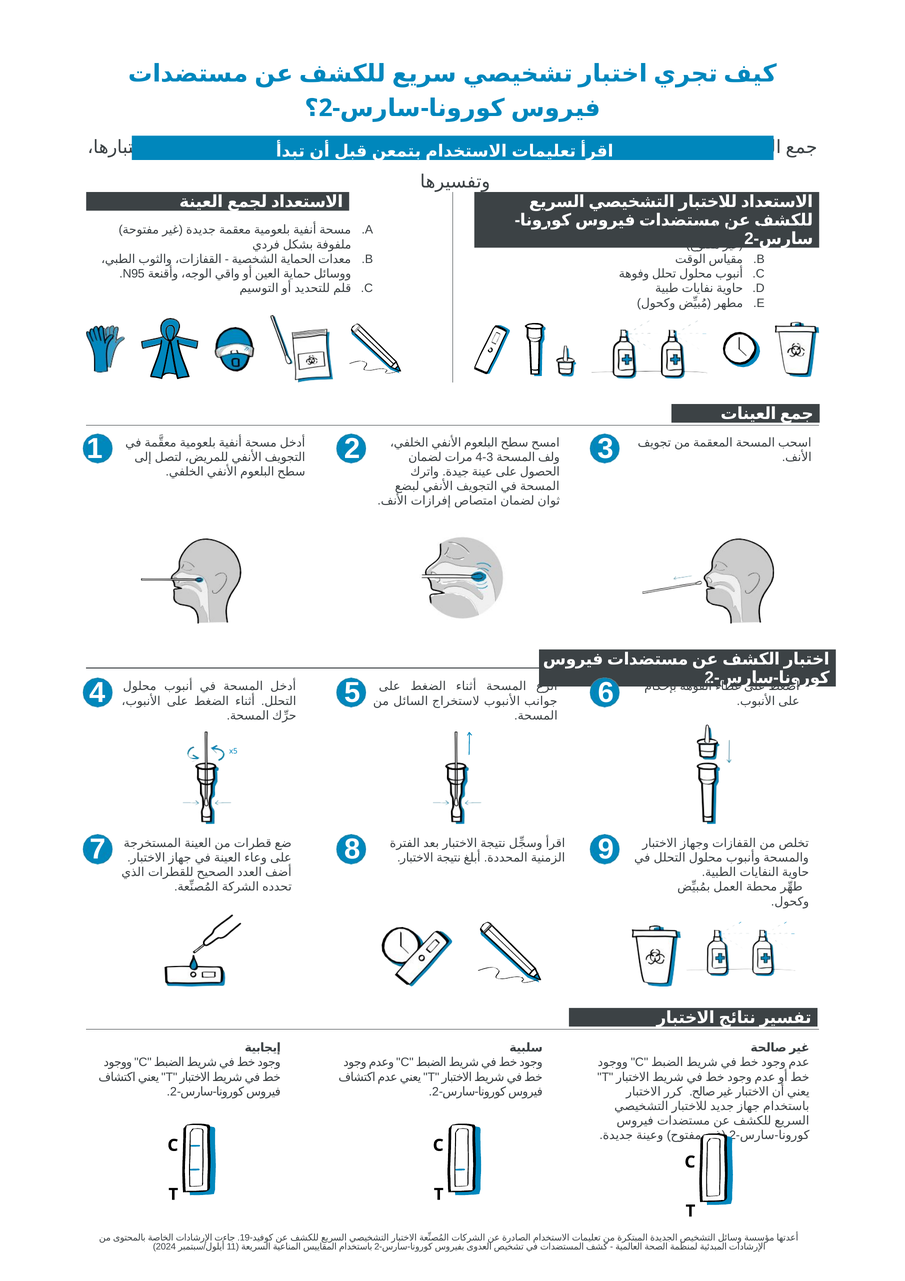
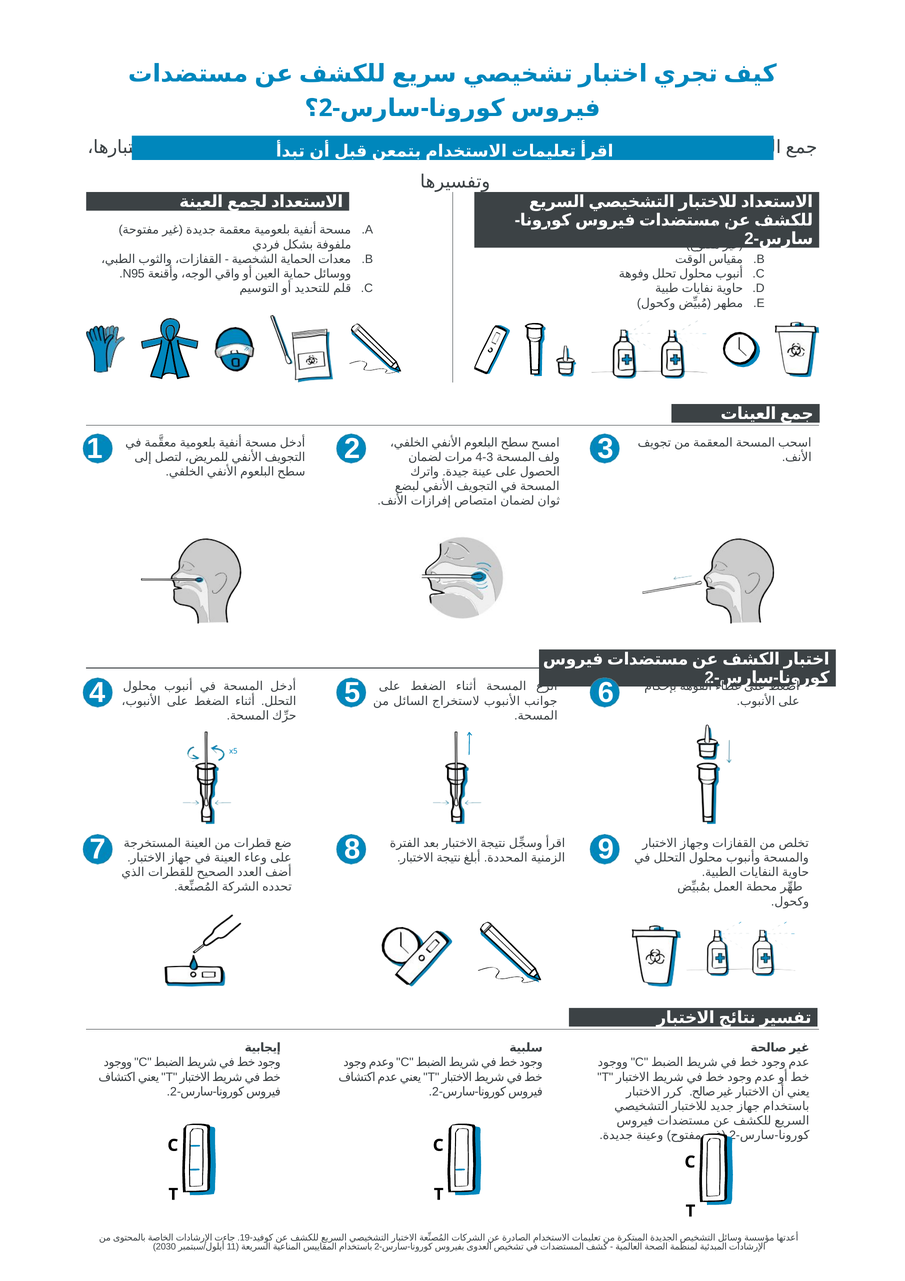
2024: 2024 -> 2030 (166, 1247)
